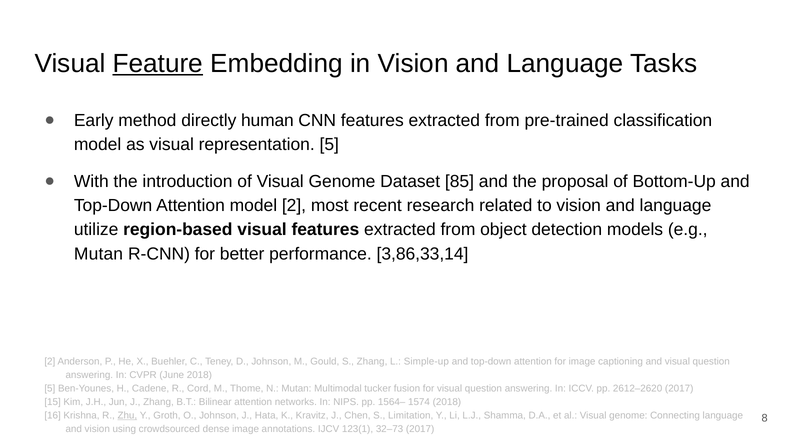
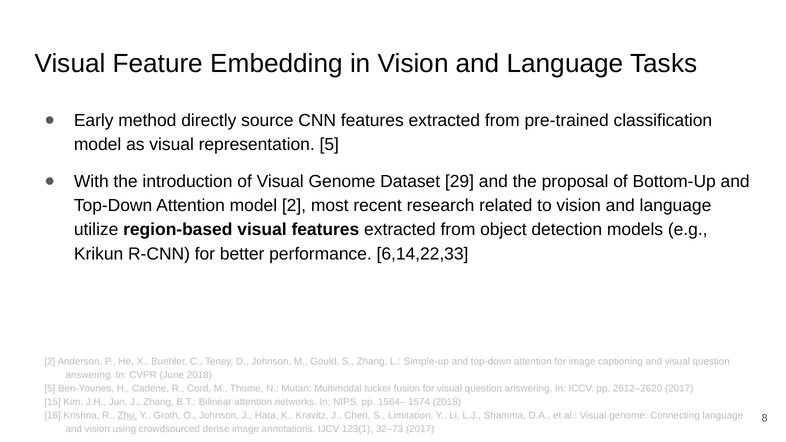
Feature underline: present -> none (158, 64)
human: human -> source (267, 120)
85: 85 -> 29 (459, 182)
Mutan: Mutan -> Krikun (99, 254)
3,86,33,14: 3,86,33,14 -> 6,14,22,33 (423, 254)
